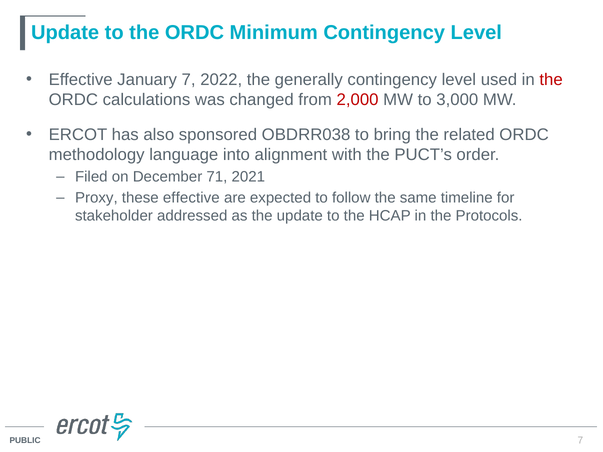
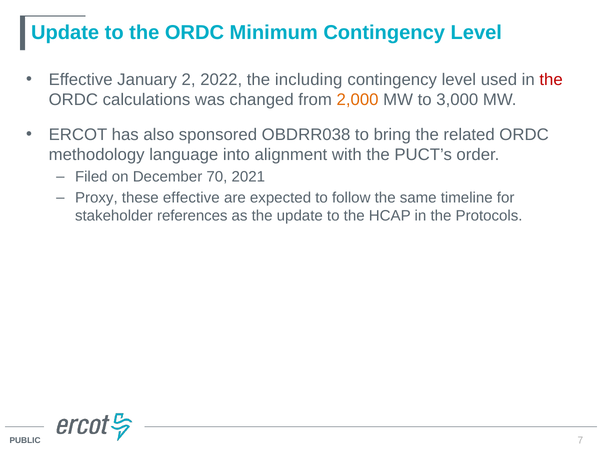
January 7: 7 -> 2 (189, 80)
generally: generally -> including (309, 80)
2,000 colour: red -> orange (358, 100)
71: 71 -> 70 (217, 177)
addressed: addressed -> references (192, 216)
